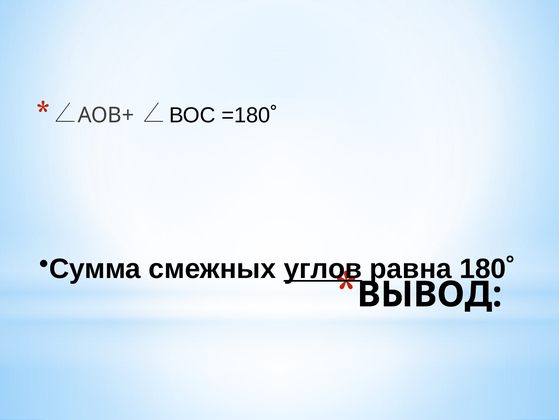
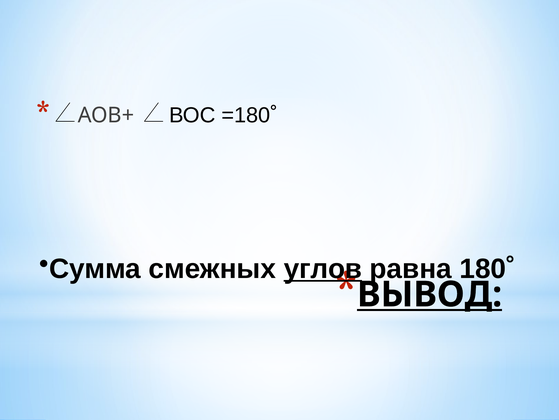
ВЫВОД underline: none -> present (430, 294)
